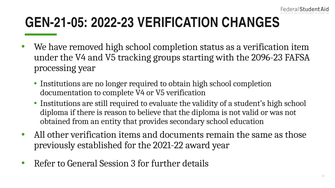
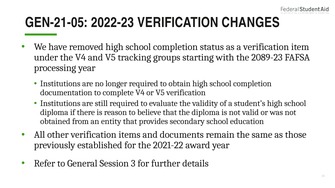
2096-23: 2096-23 -> 2089-23 (267, 58)
